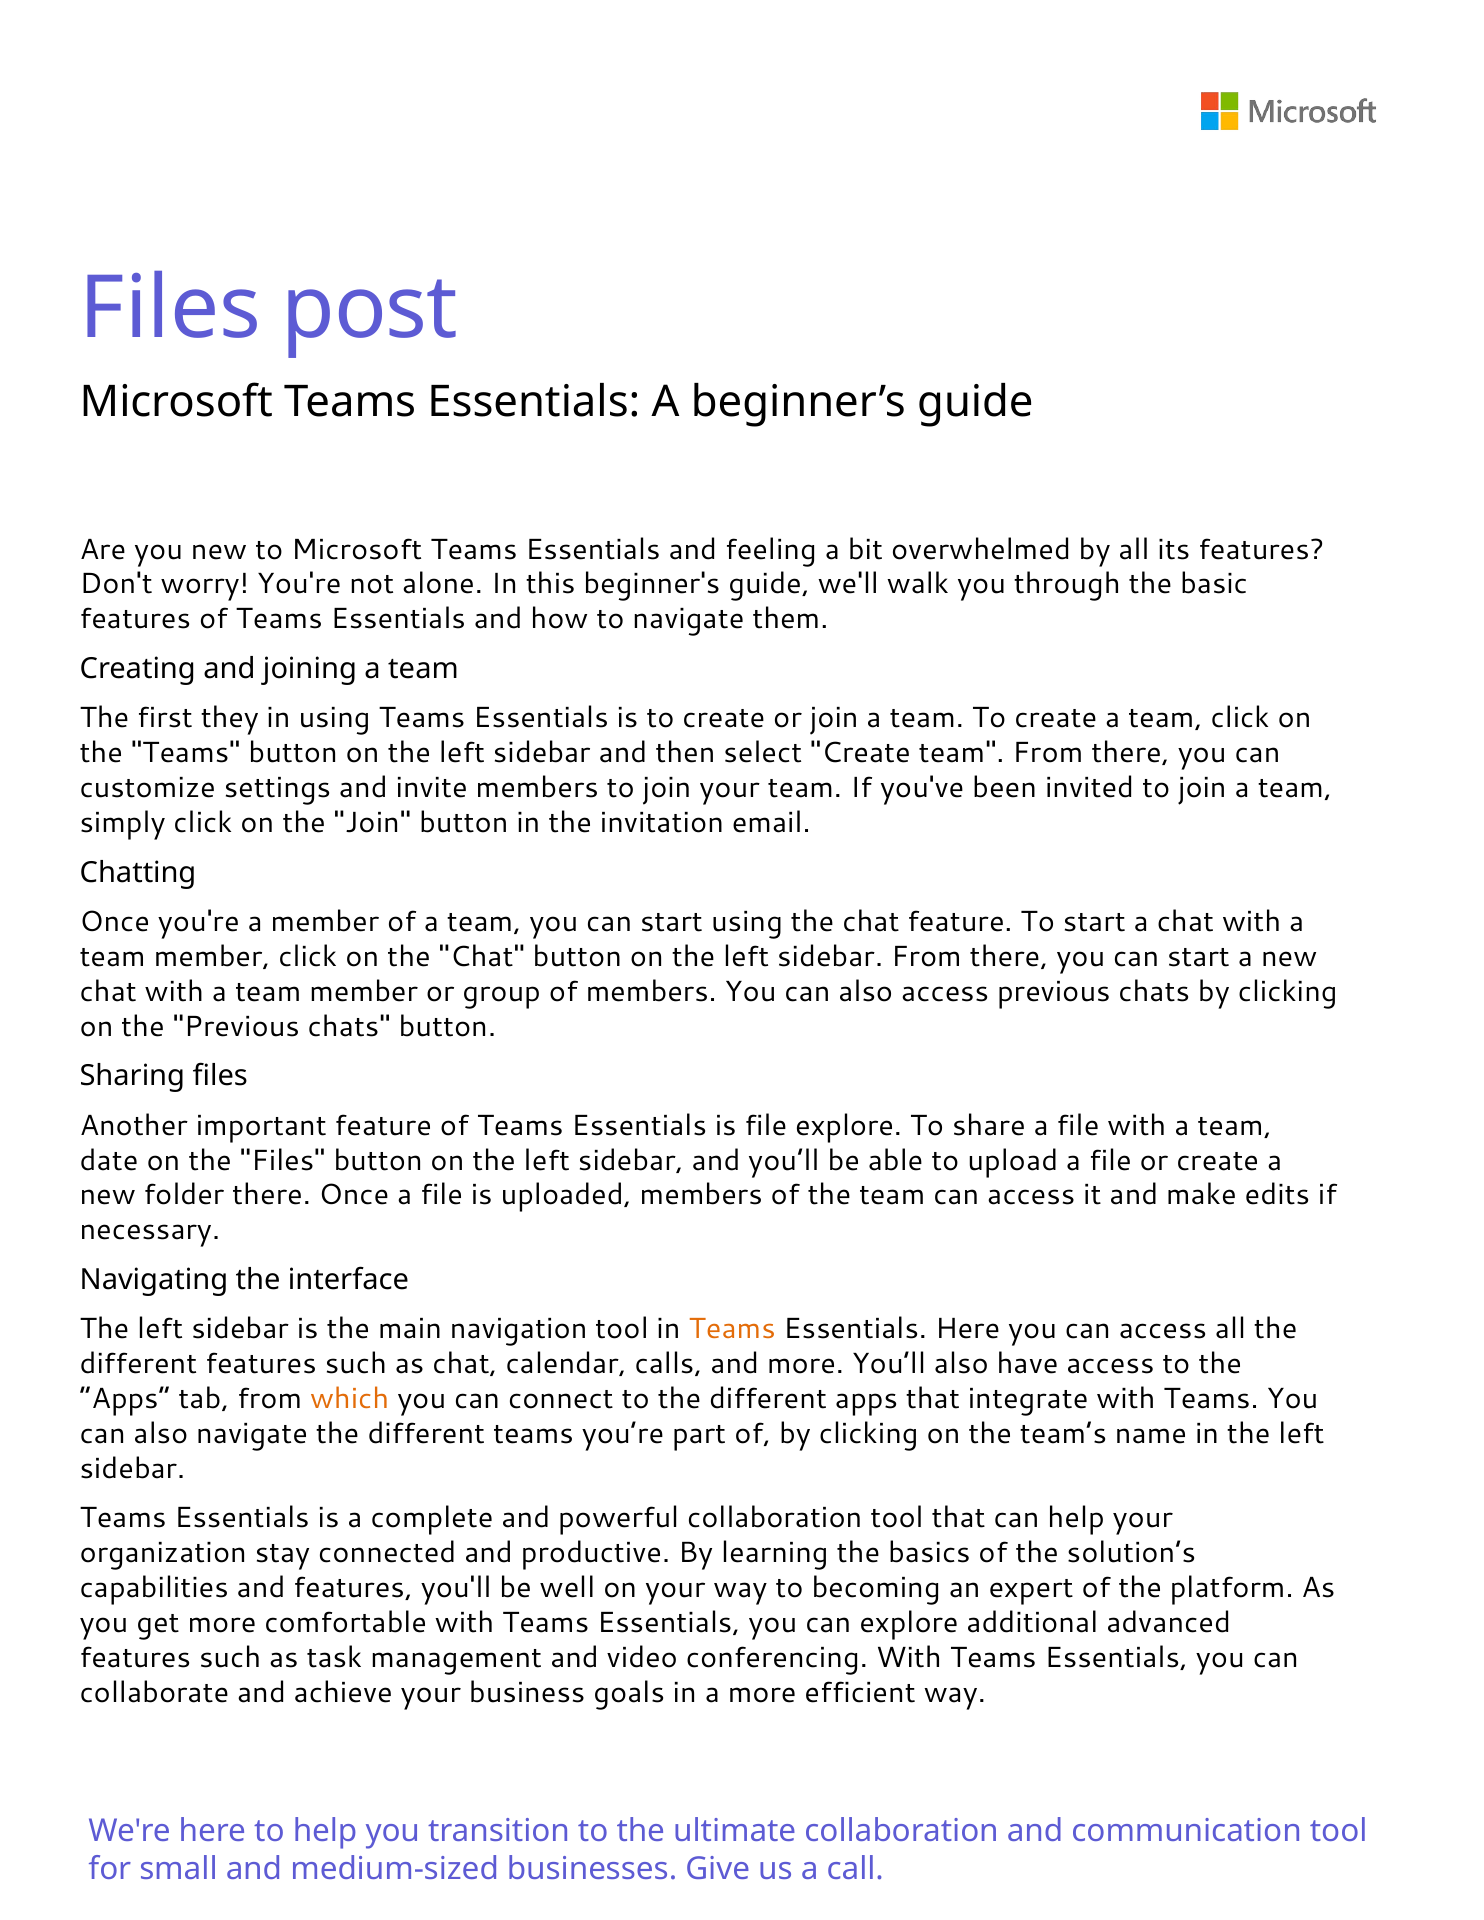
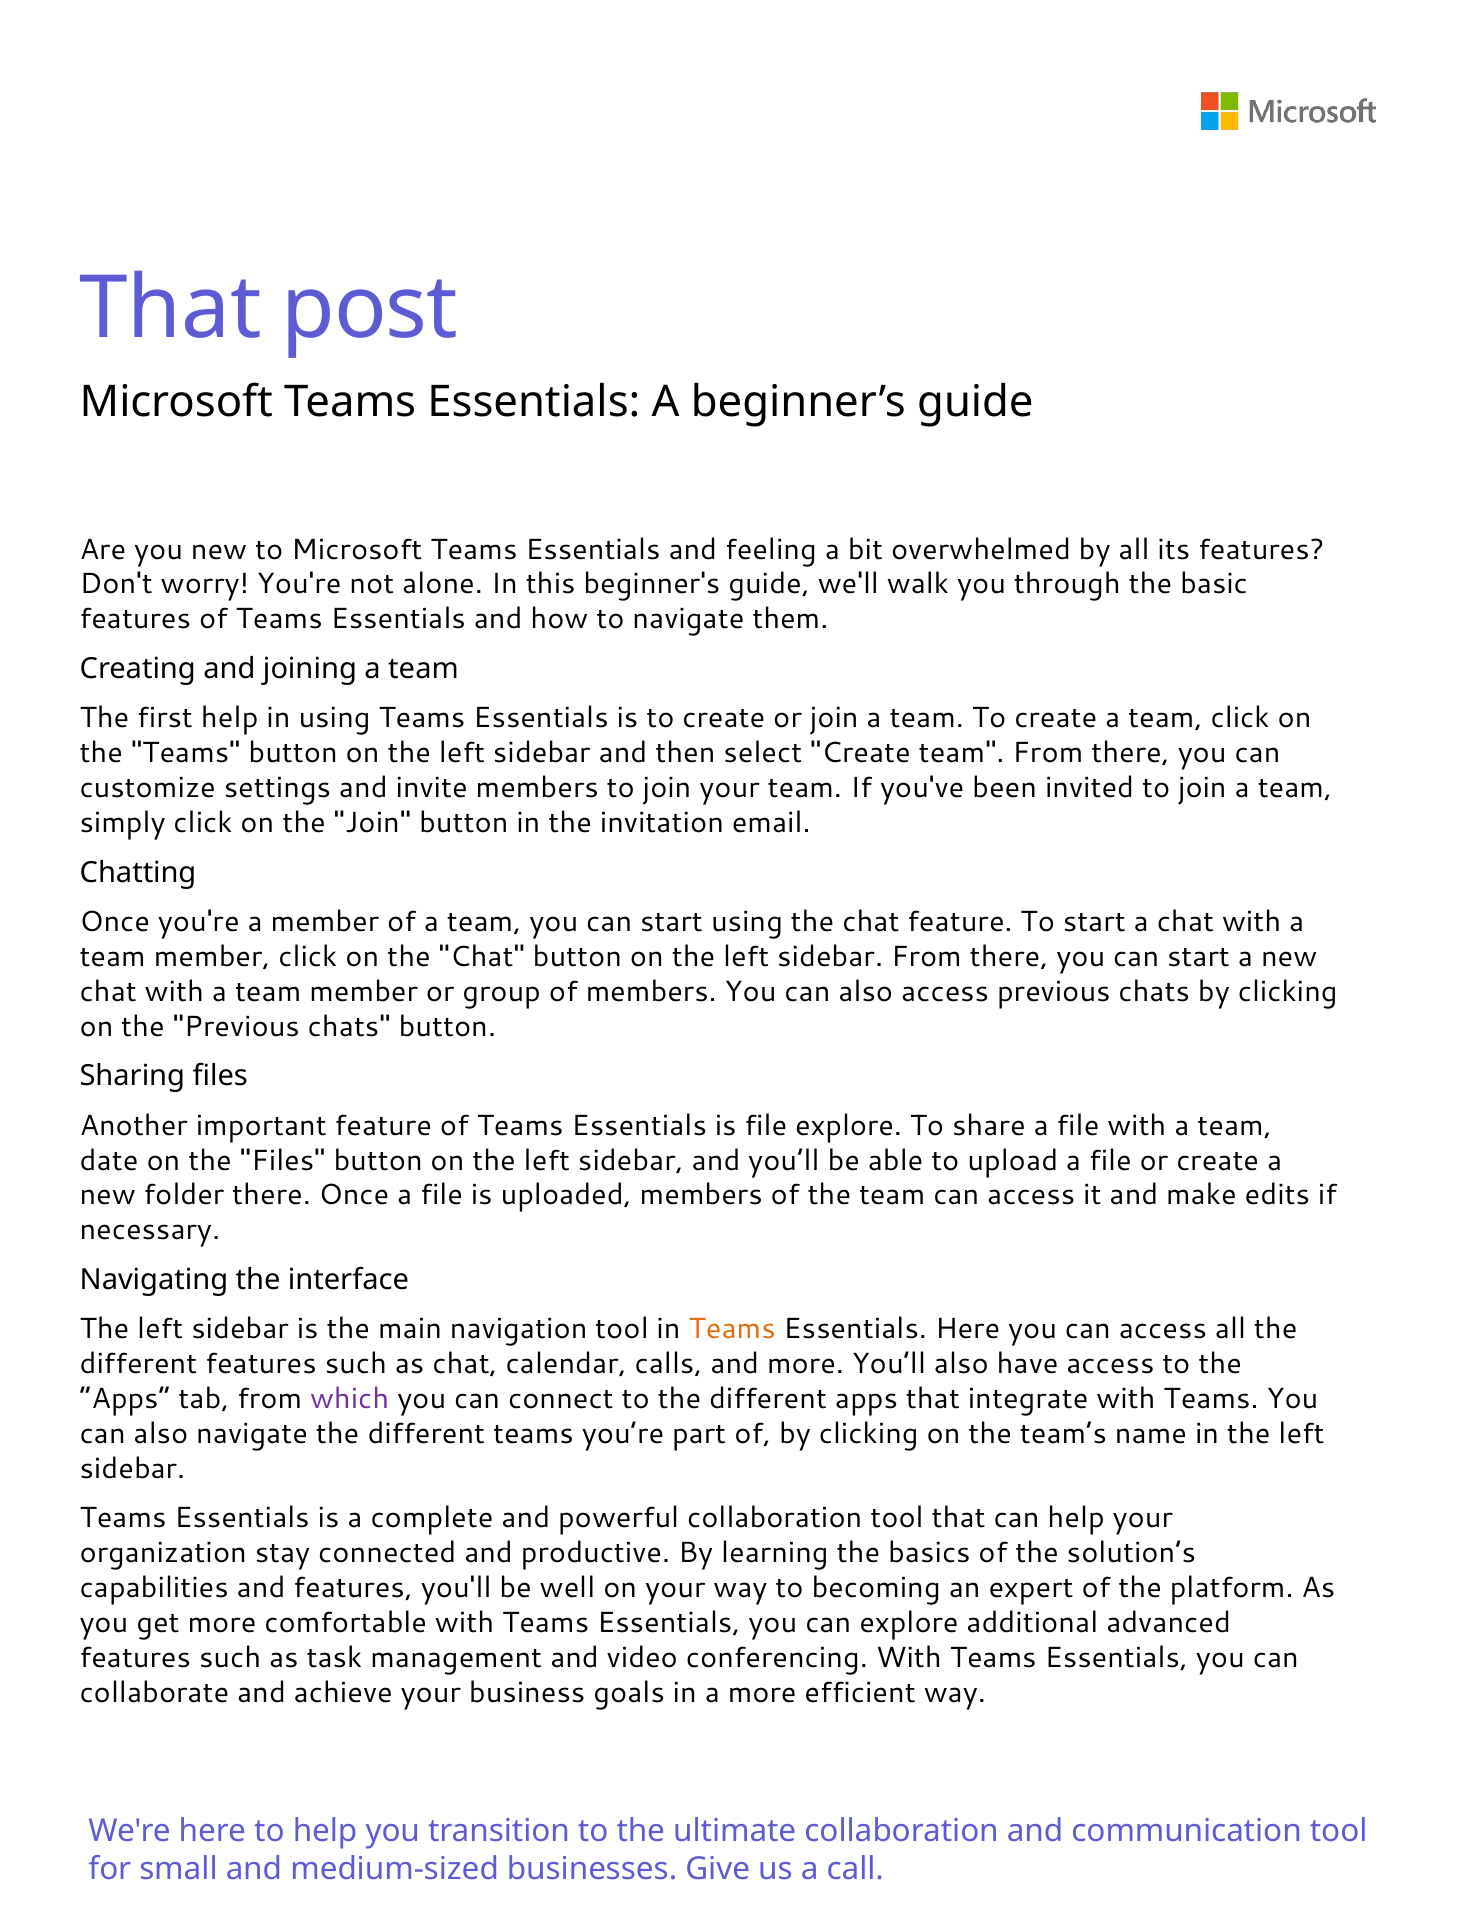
Files: Files -> That (171, 309)
first they: they -> help (230, 718)
which colour: orange -> purple (350, 1399)
